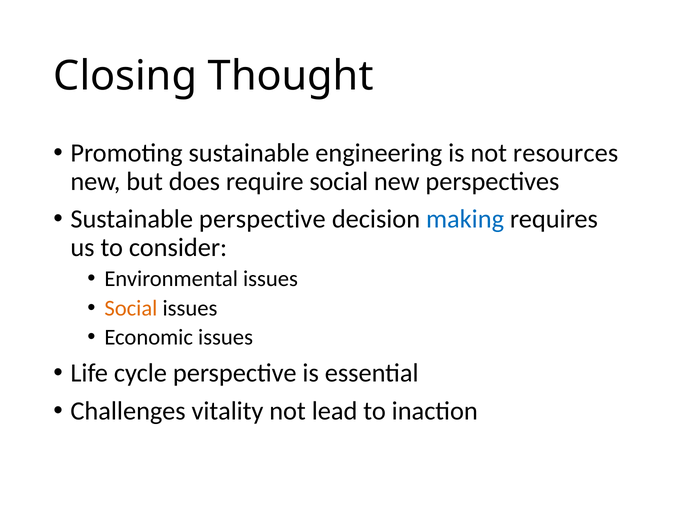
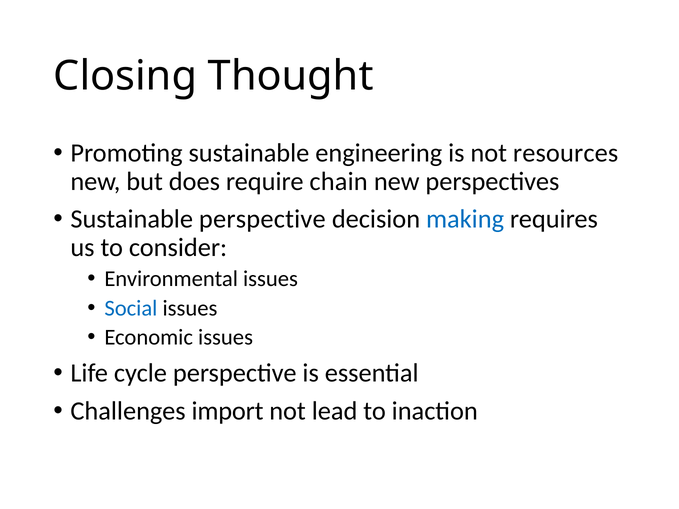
require social: social -> chain (339, 181)
Social colour: orange -> blue (131, 308)
vitality: vitality -> import (228, 411)
